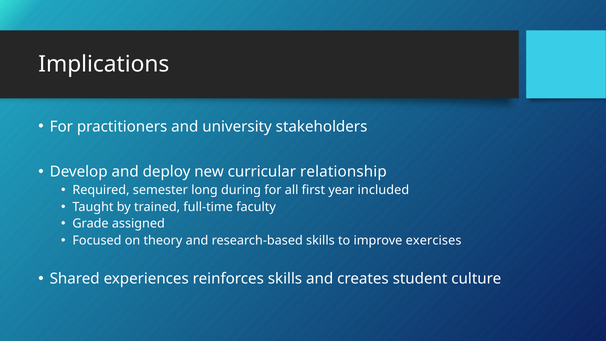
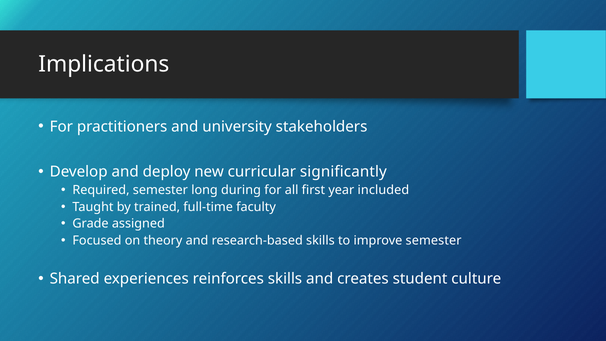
relationship: relationship -> significantly (343, 172)
improve exercises: exercises -> semester (434, 240)
